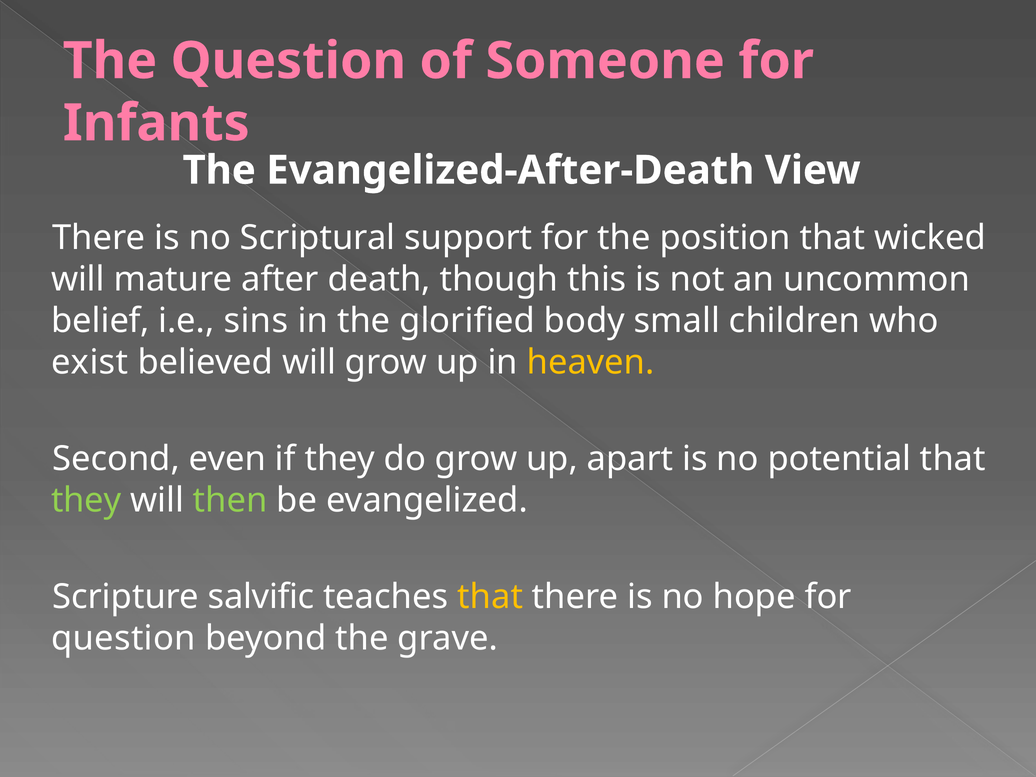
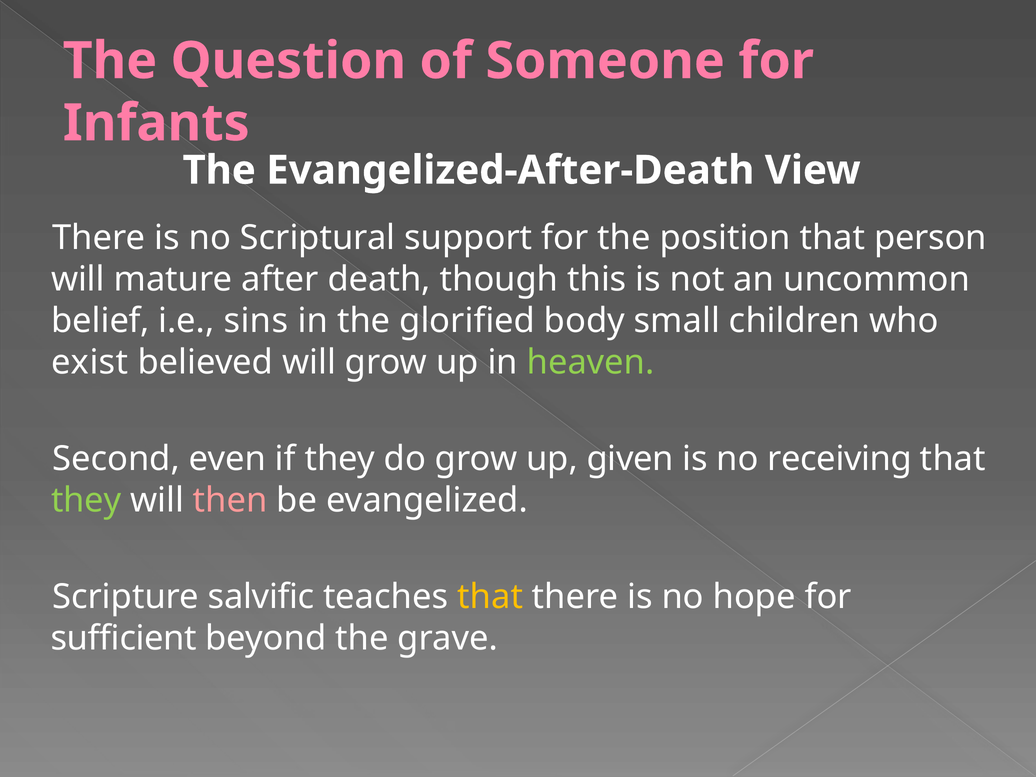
wicked: wicked -> person (930, 238)
heaven colour: yellow -> light green (591, 362)
apart: apart -> given (630, 459)
potential: potential -> receiving (840, 459)
then colour: light green -> pink (230, 500)
question: question -> sufficient (124, 638)
